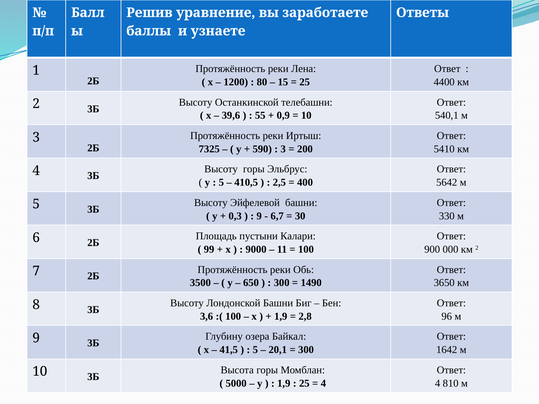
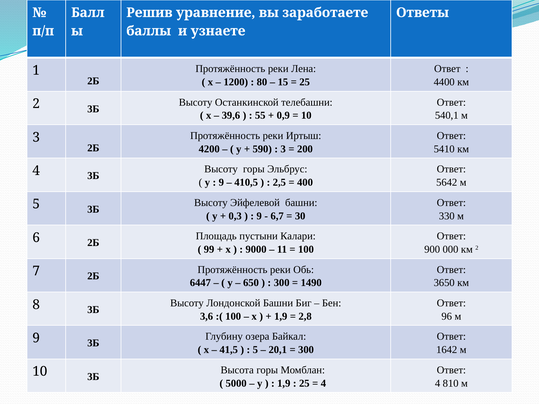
7325: 7325 -> 4200 (209, 149)
5: 5 -> 9 (221, 183)
3500: 3500 -> 6447 (200, 283)
